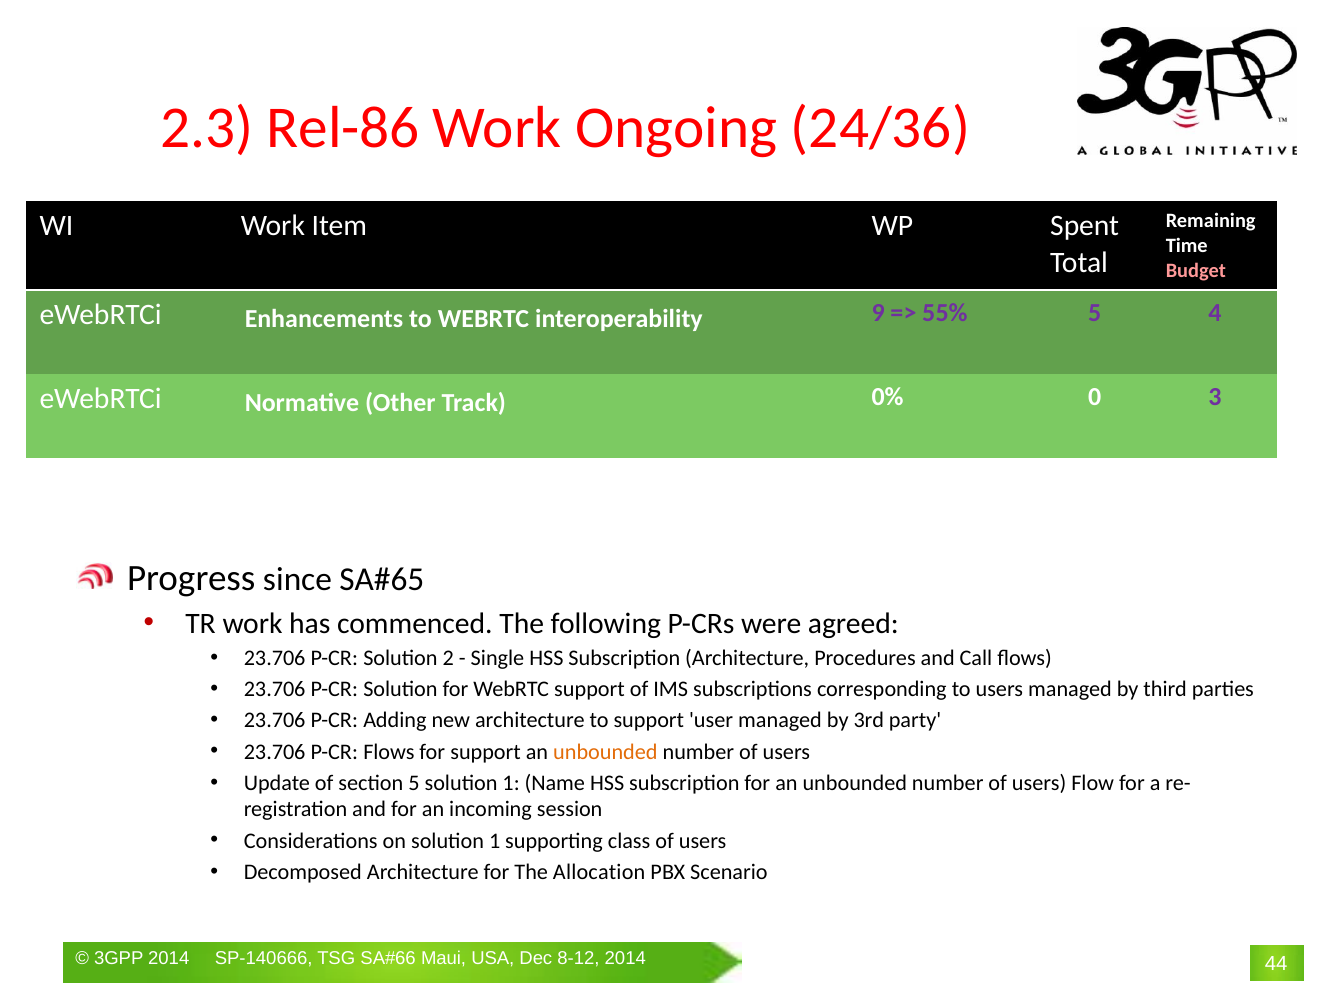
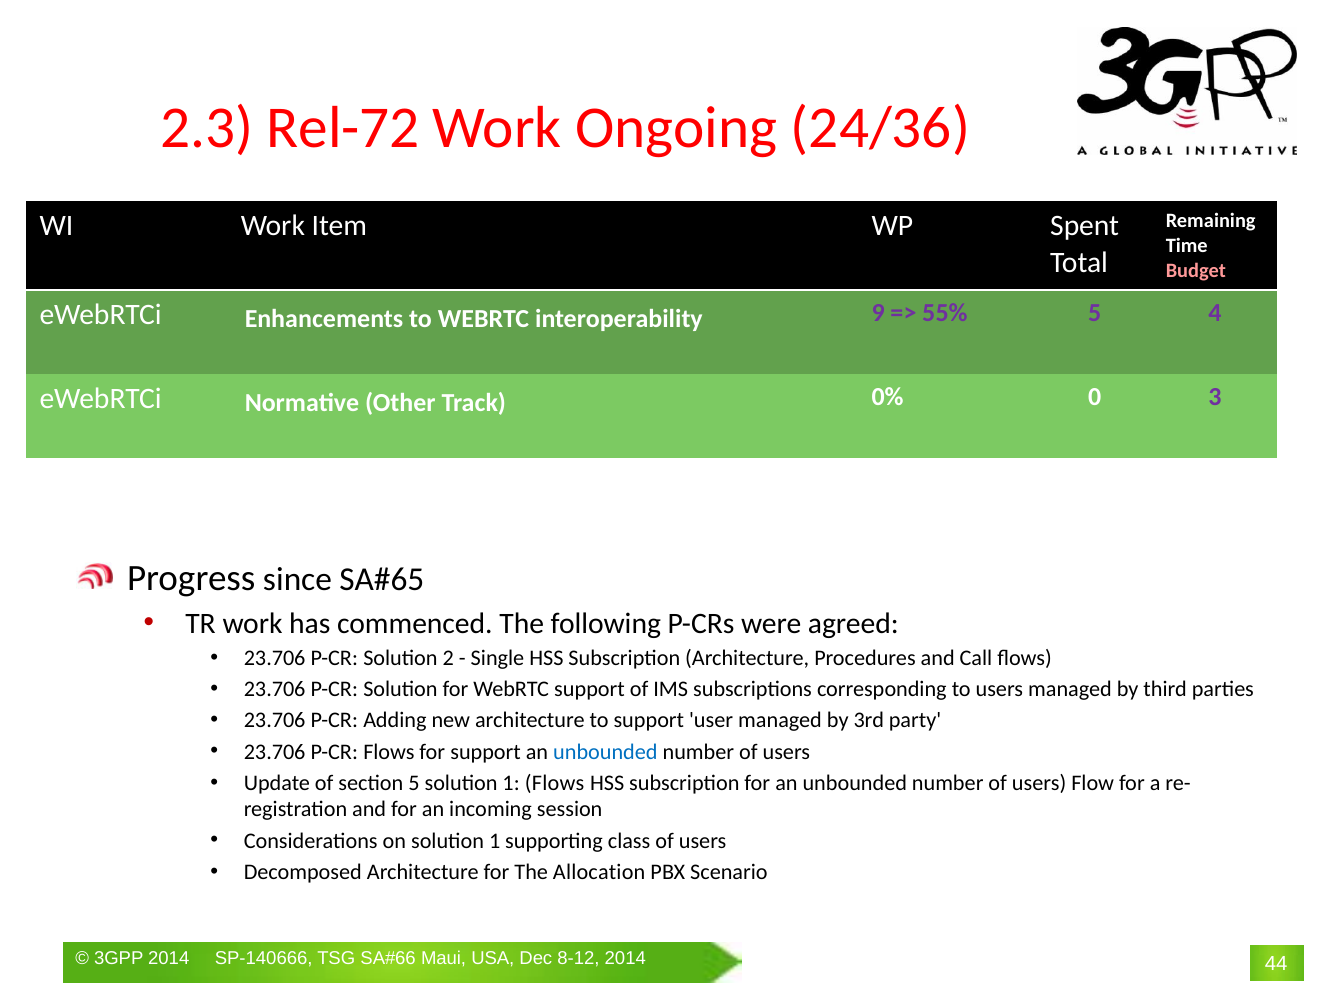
Rel-86: Rel-86 -> Rel-72 (343, 128)
unbounded colour: orange -> blue (605, 752)
1 Name: Name -> Flows (555, 783)
